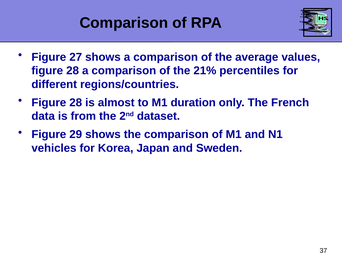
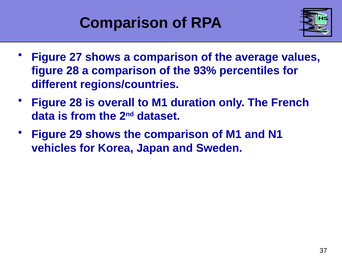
21%: 21% -> 93% (205, 71)
almost: almost -> overall (116, 103)
